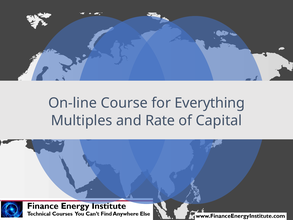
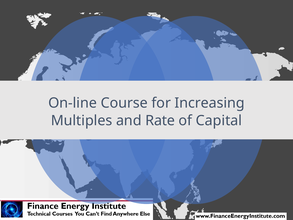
Everything: Everything -> Increasing (210, 103)
